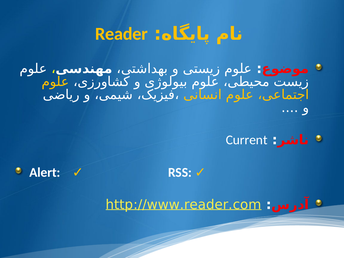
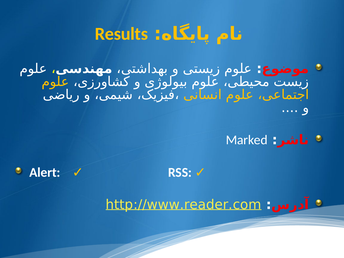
Reader: Reader -> Results (121, 34)
Current: Current -> Marked (247, 140)
